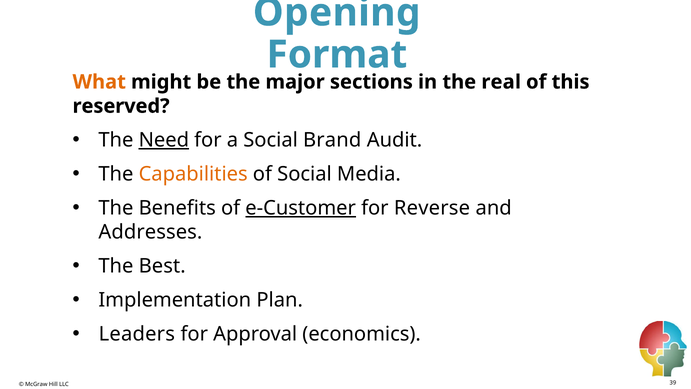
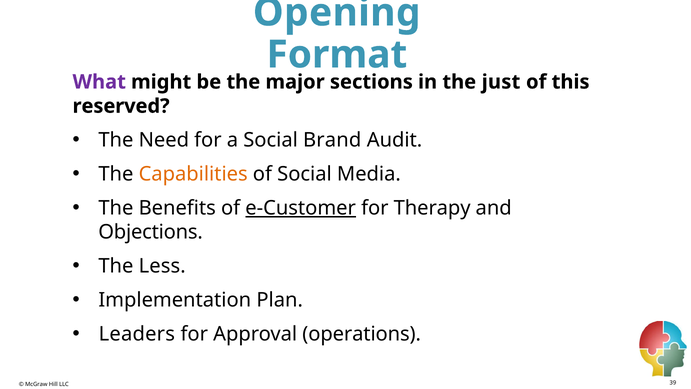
What colour: orange -> purple (99, 82)
real: real -> just (501, 82)
Need underline: present -> none (164, 140)
Reverse: Reverse -> Therapy (432, 208)
Addresses: Addresses -> Objections (151, 232)
Best: Best -> Less (162, 266)
economics: economics -> operations (362, 334)
